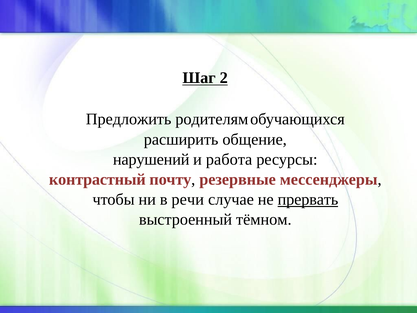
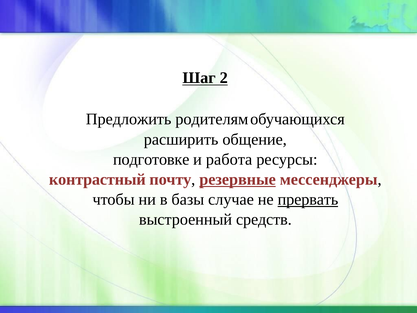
нарушений: нарушений -> подготовке (151, 159)
резервные underline: none -> present (238, 179)
речи: речи -> базы (188, 199)
тёмном: тёмном -> средств (264, 219)
